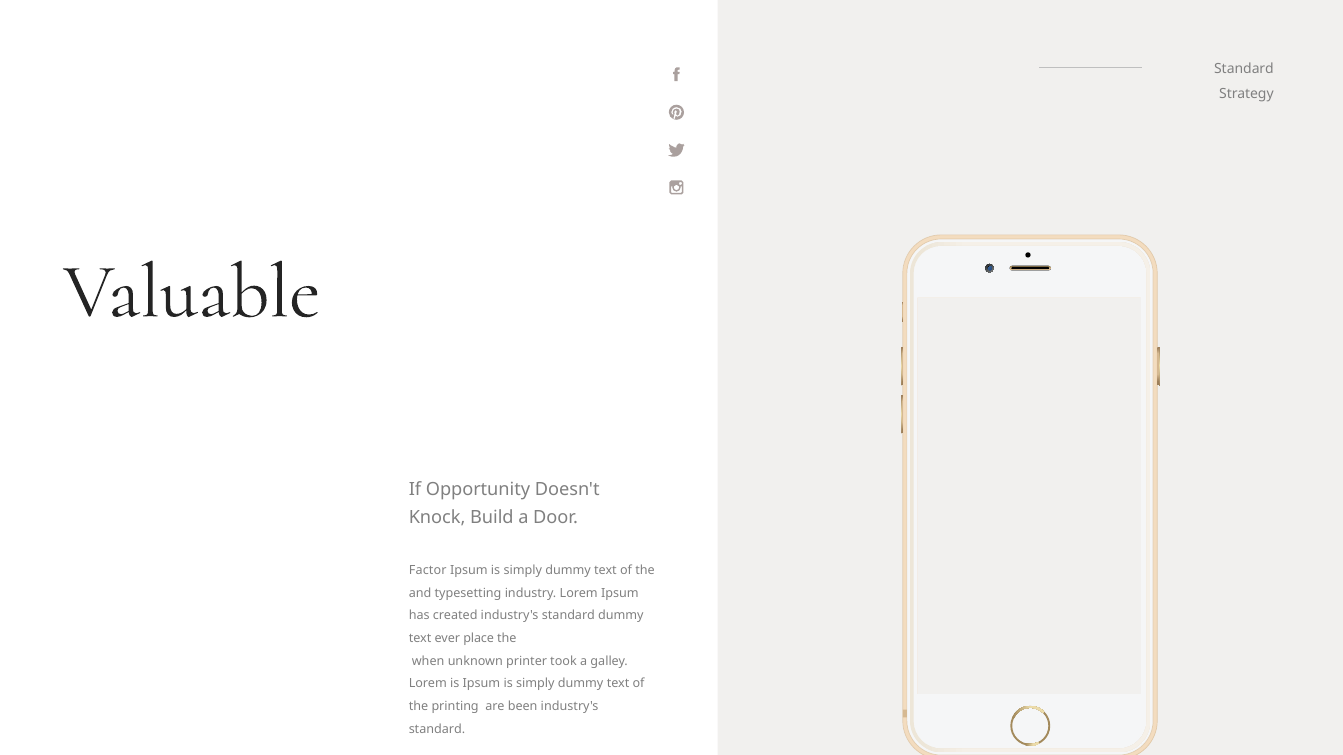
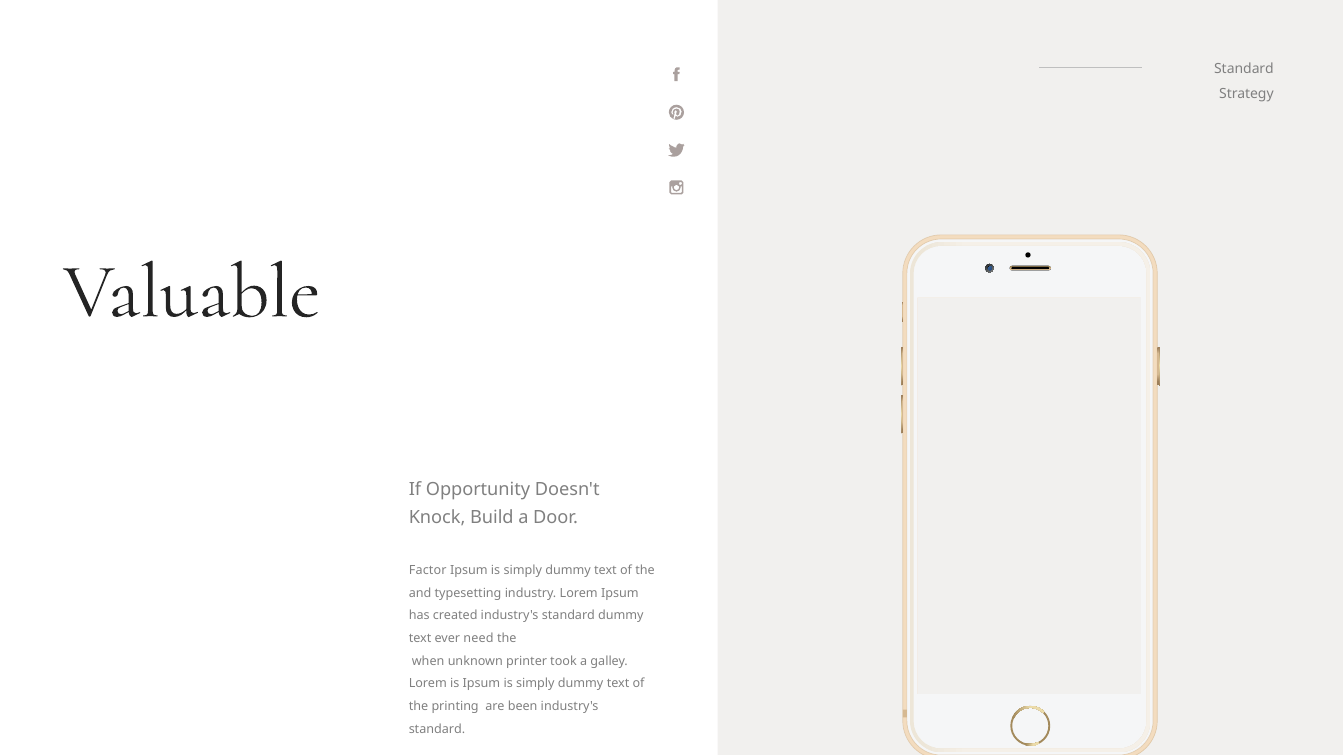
place: place -> need (479, 639)
